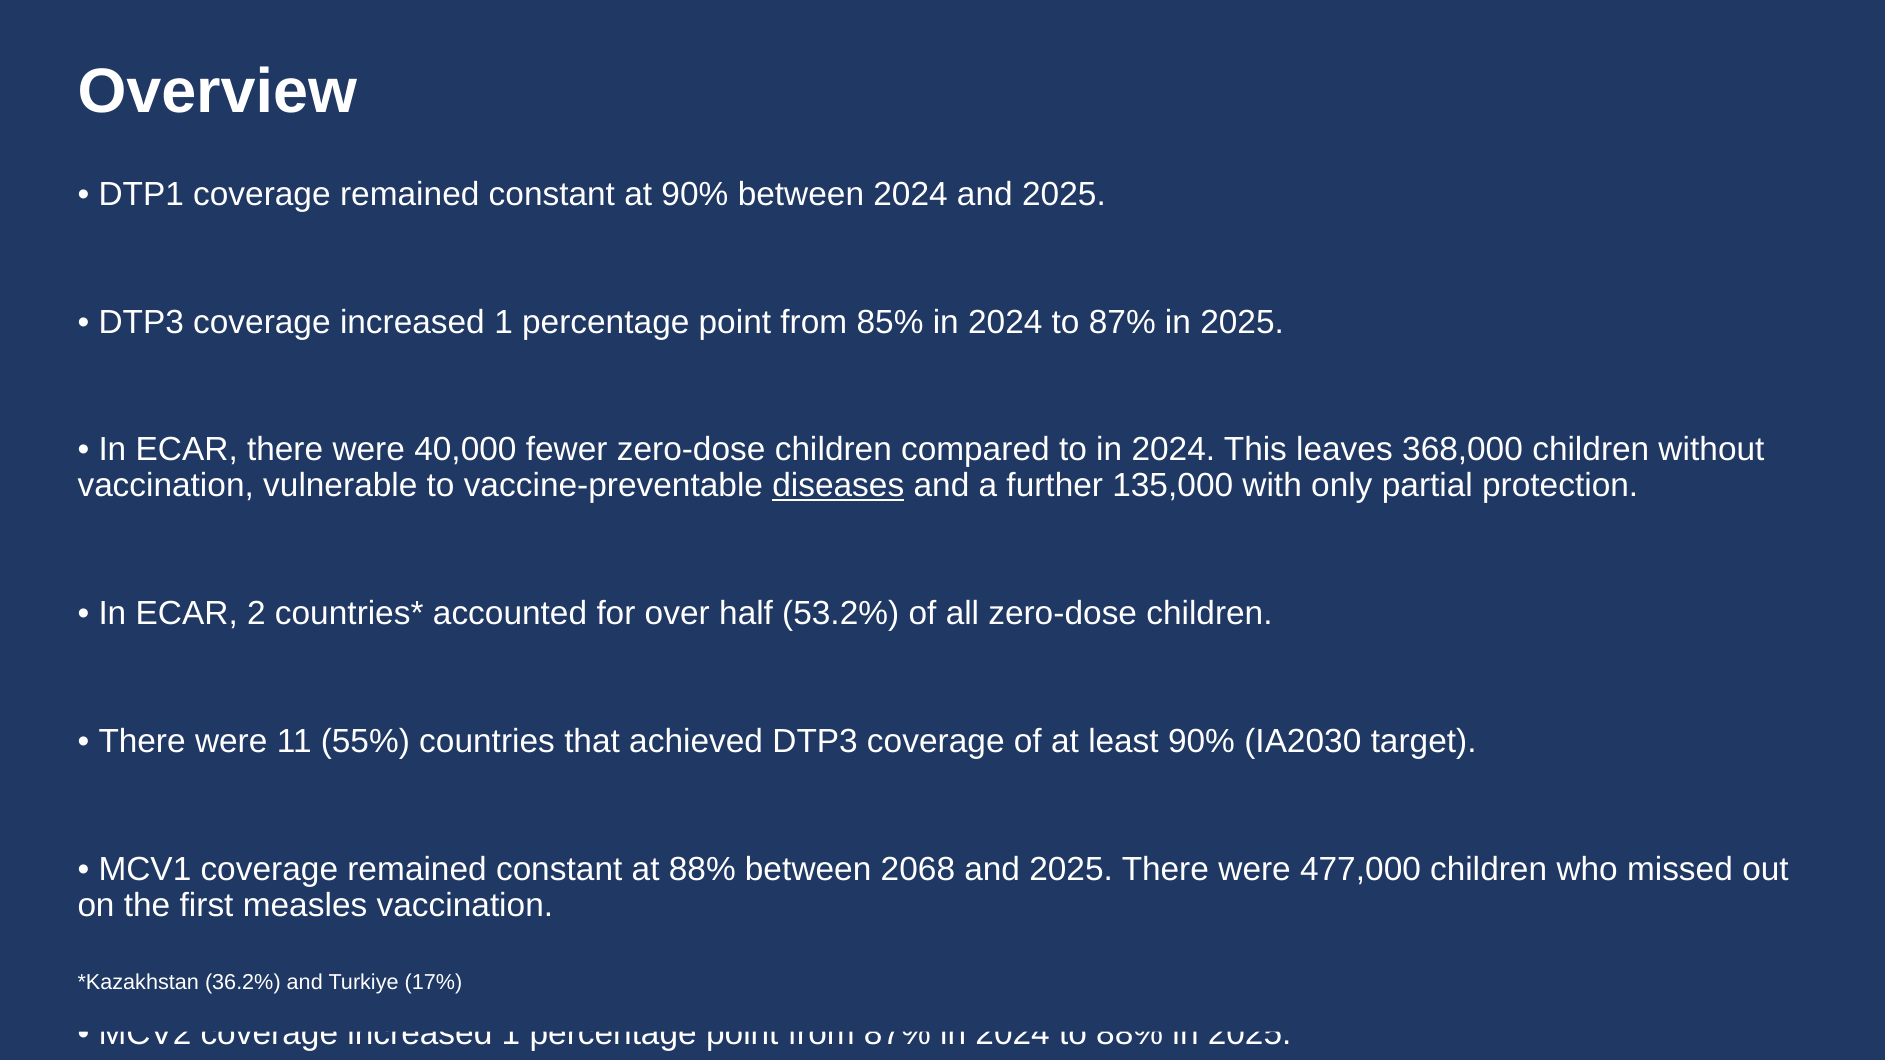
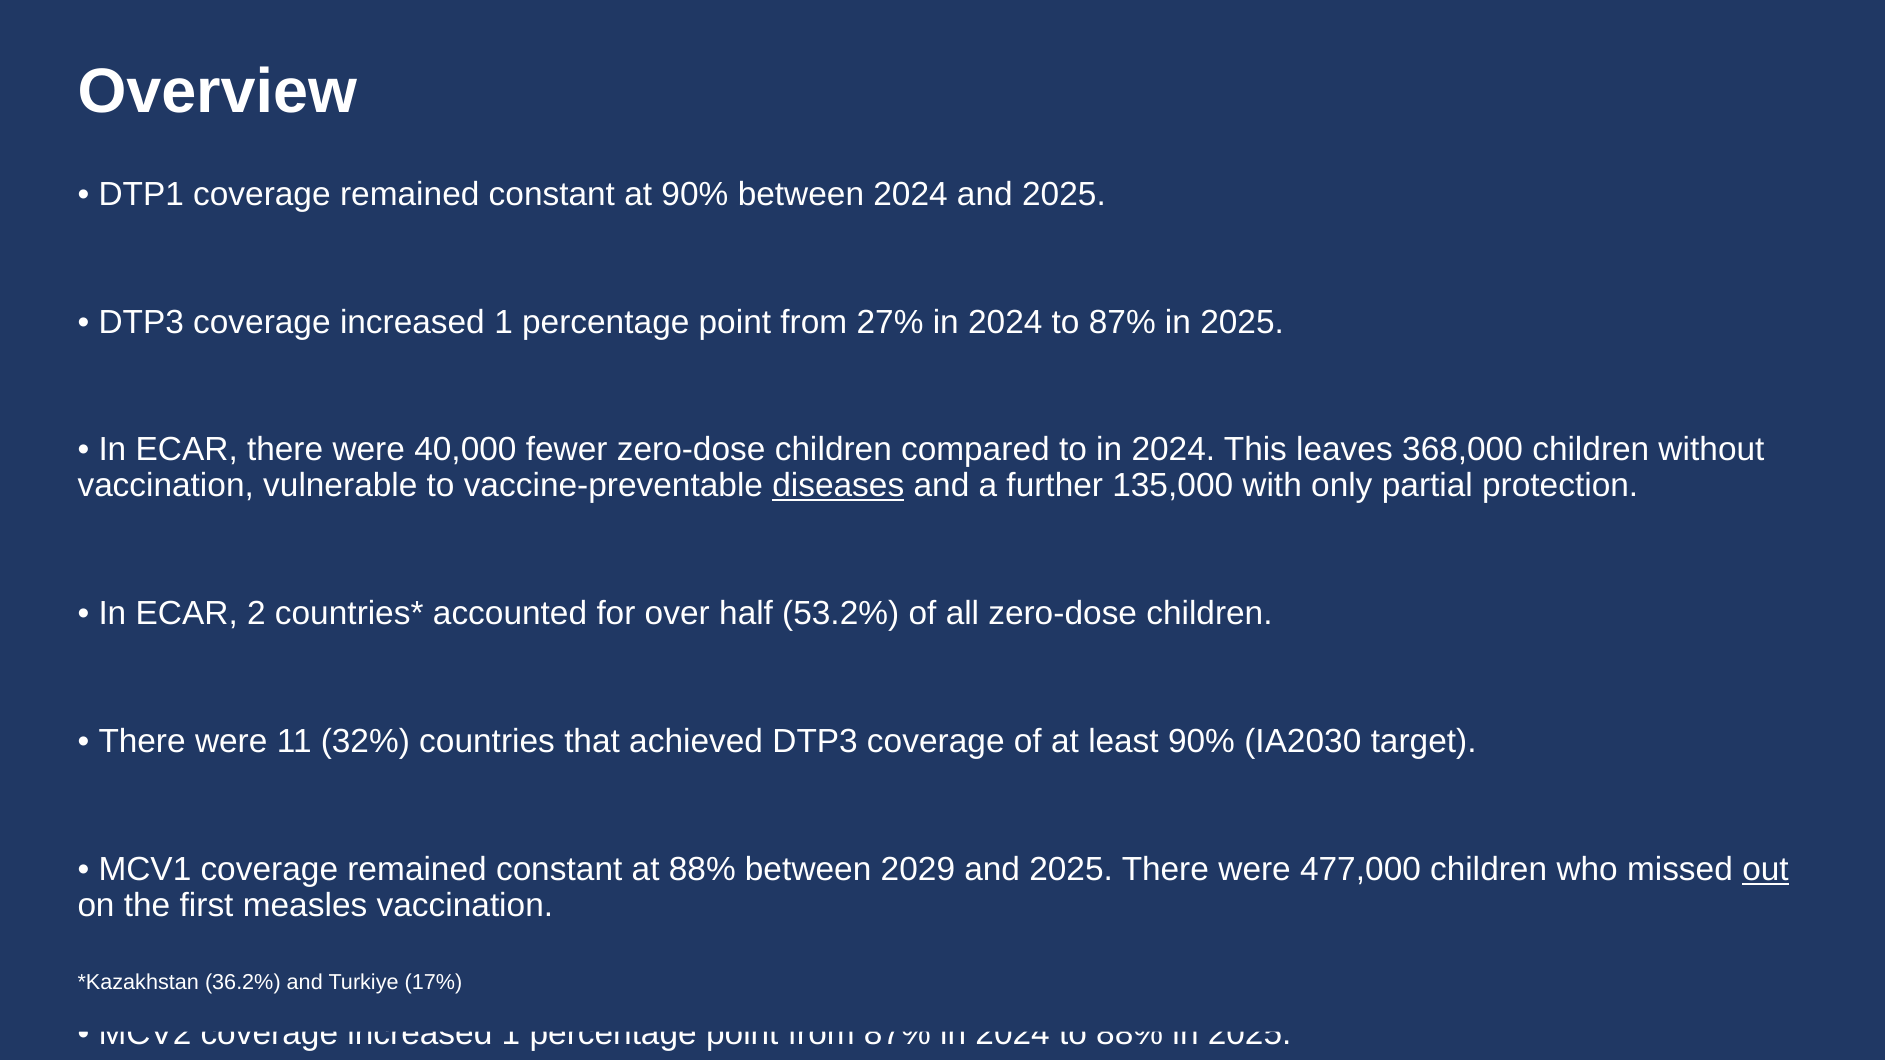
85%: 85% -> 27% (890, 322)
55%: 55% -> 32% (365, 742)
2068: 2068 -> 2029 (918, 869)
out underline: none -> present (1765, 869)
